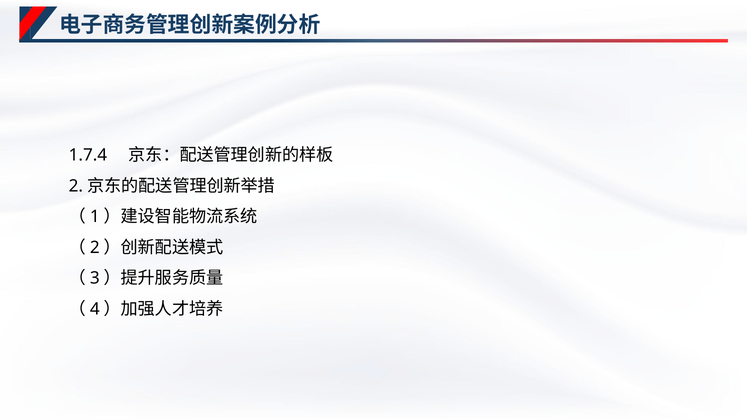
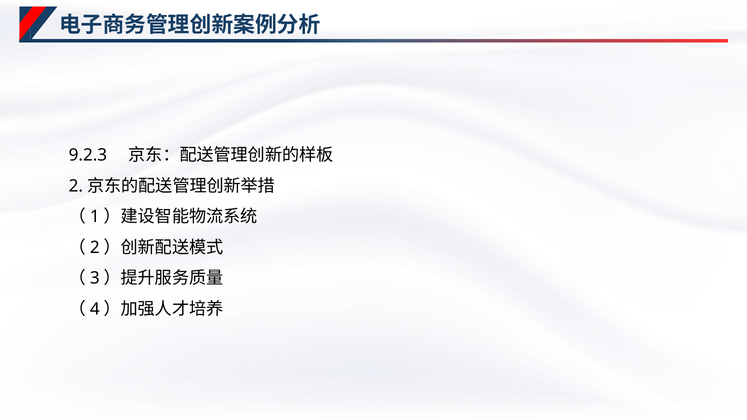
1.7.4: 1.7.4 -> 9.2.3 (88, 155)
